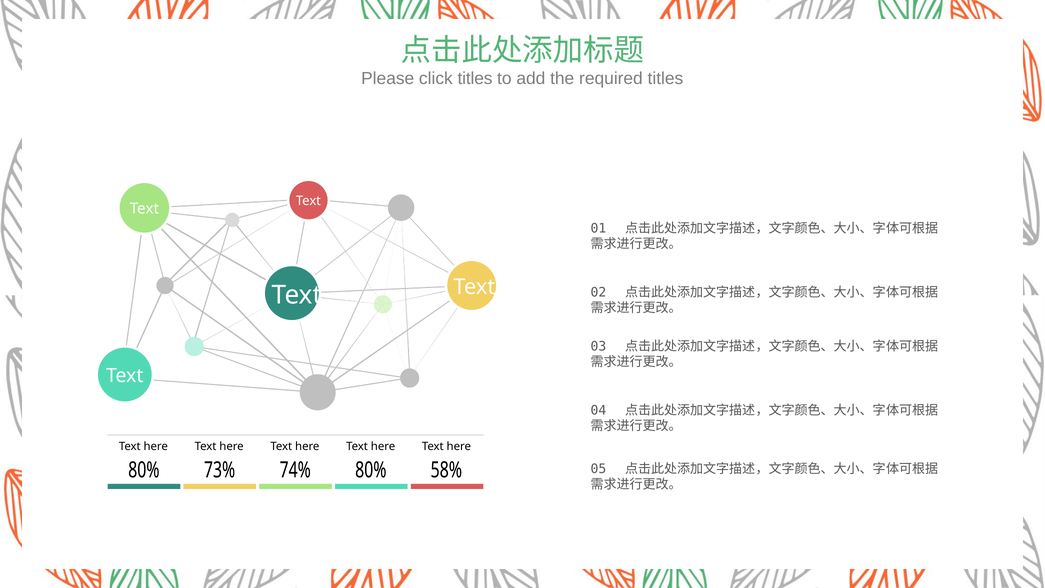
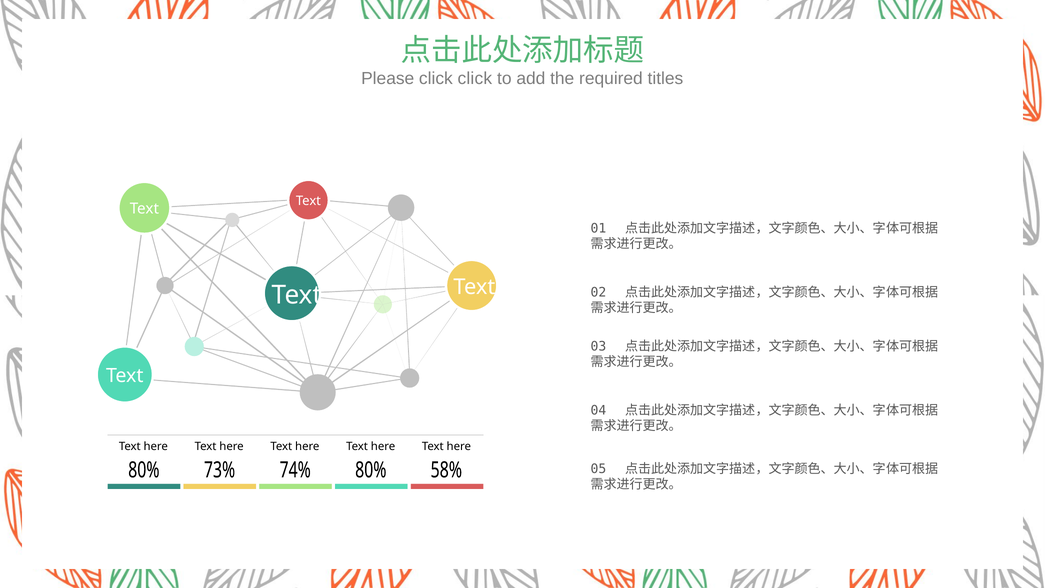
click titles: titles -> click (475, 79)
